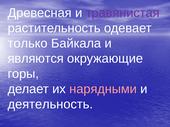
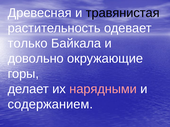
травянистая colour: purple -> black (123, 13)
являются: являются -> довольно (36, 59)
деятельность: деятельность -> содержанием (50, 105)
